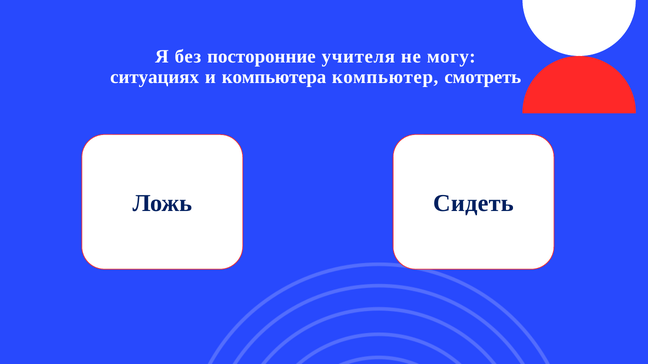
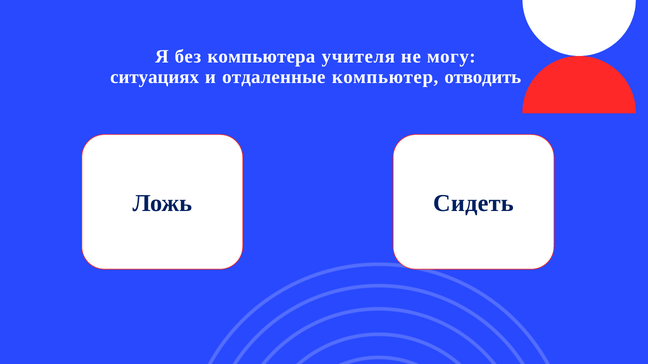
посторонние: посторонние -> компьютера (261, 57)
компьютера: компьютера -> отдаленные (274, 77)
смотреть: смотреть -> отводить (483, 77)
